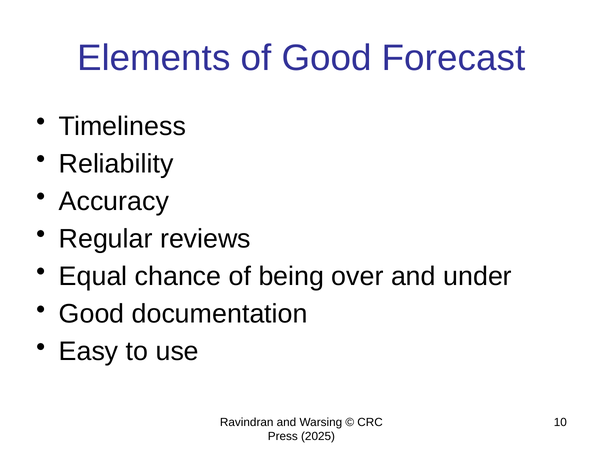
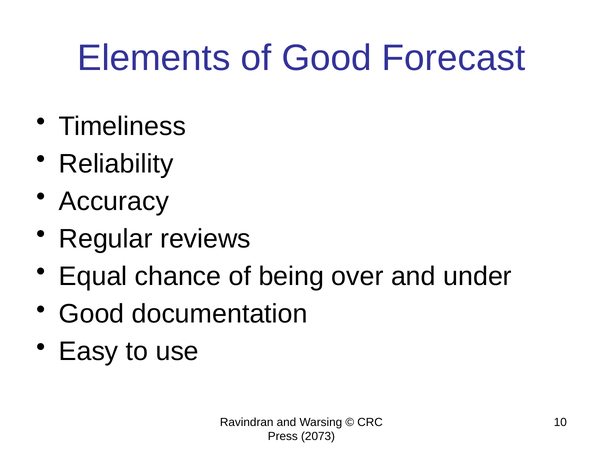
2025: 2025 -> 2073 (318, 437)
